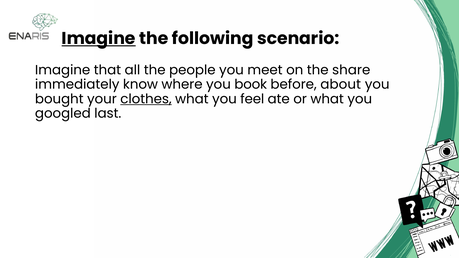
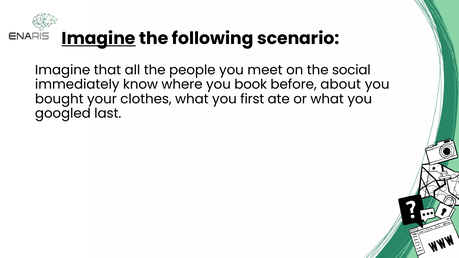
share: share -> social (351, 70)
clothes underline: present -> none (146, 99)
feel: feel -> first (252, 99)
